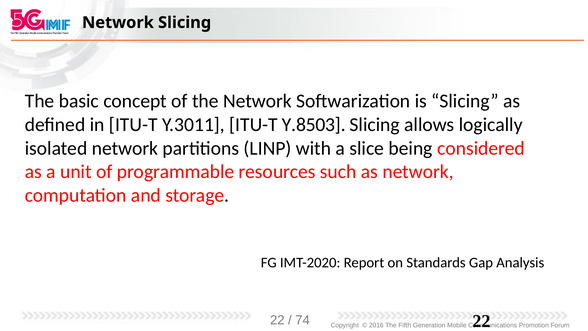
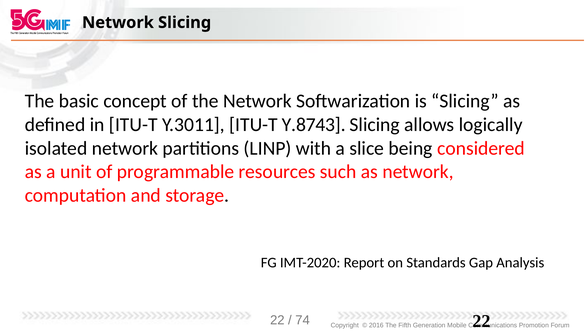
Y.8503: Y.8503 -> Y.8743 (314, 125)
